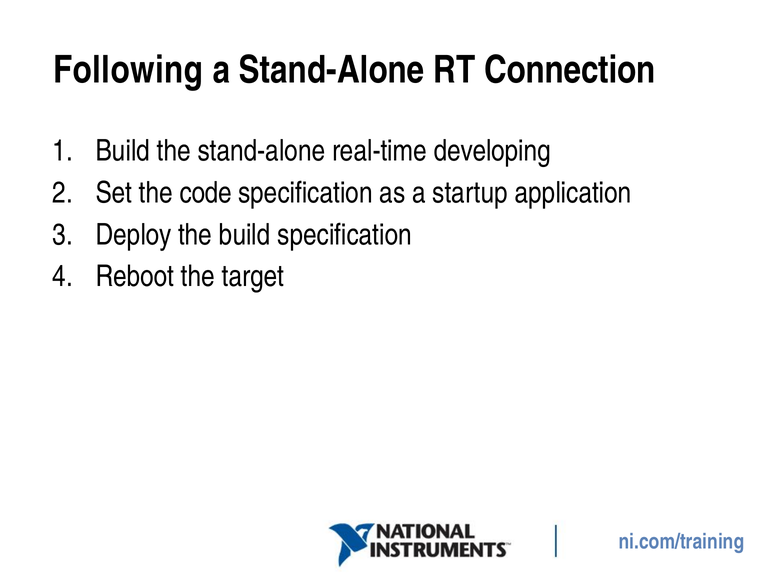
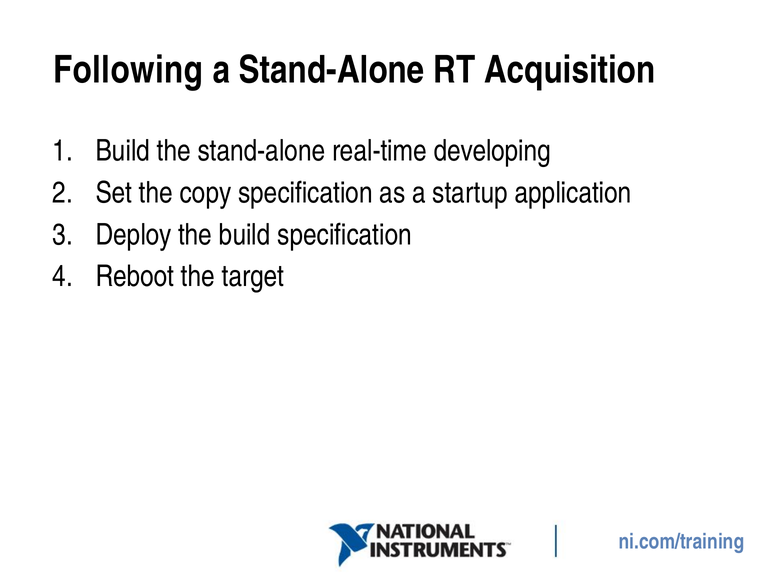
Connection: Connection -> Acquisition (570, 70)
code: code -> copy (206, 193)
